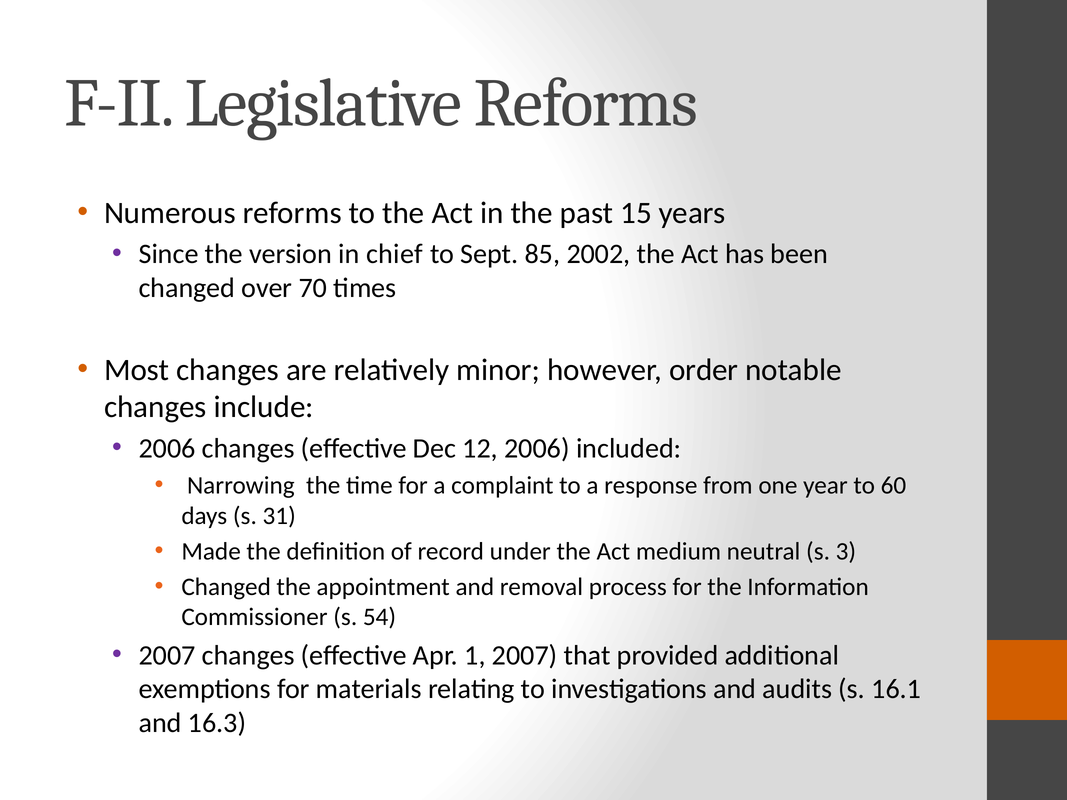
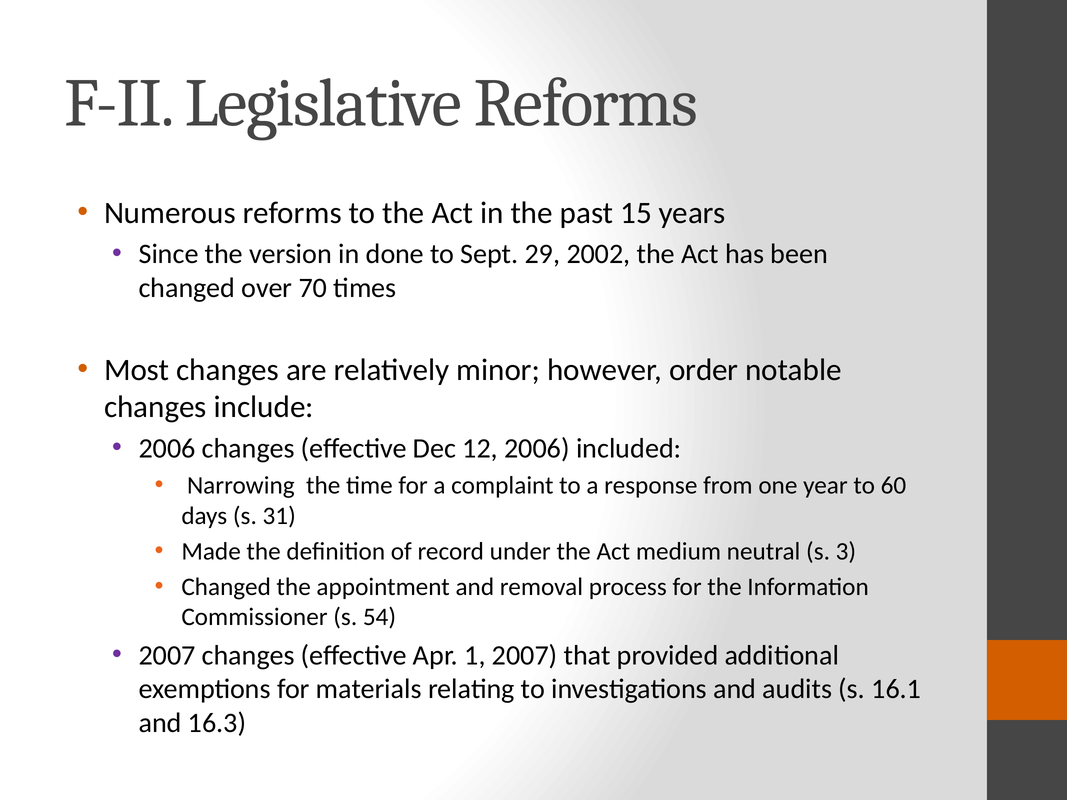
chief: chief -> done (395, 254)
85: 85 -> 29 (542, 254)
